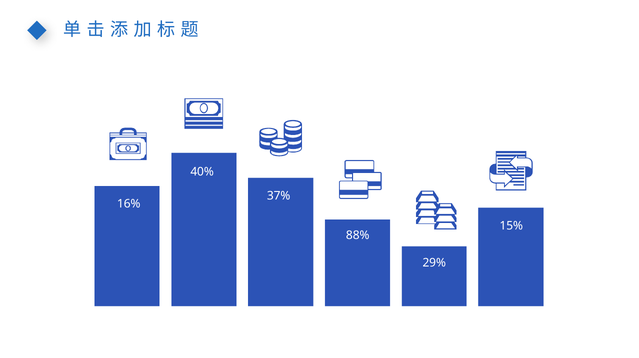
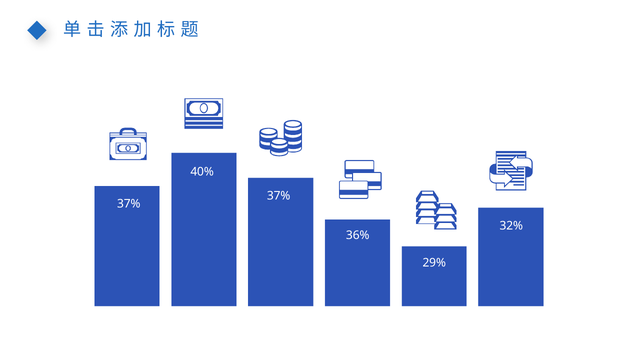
16%: 16% -> 37% (129, 204)
15%: 15% -> 32% (511, 226)
88%: 88% -> 36% (358, 235)
